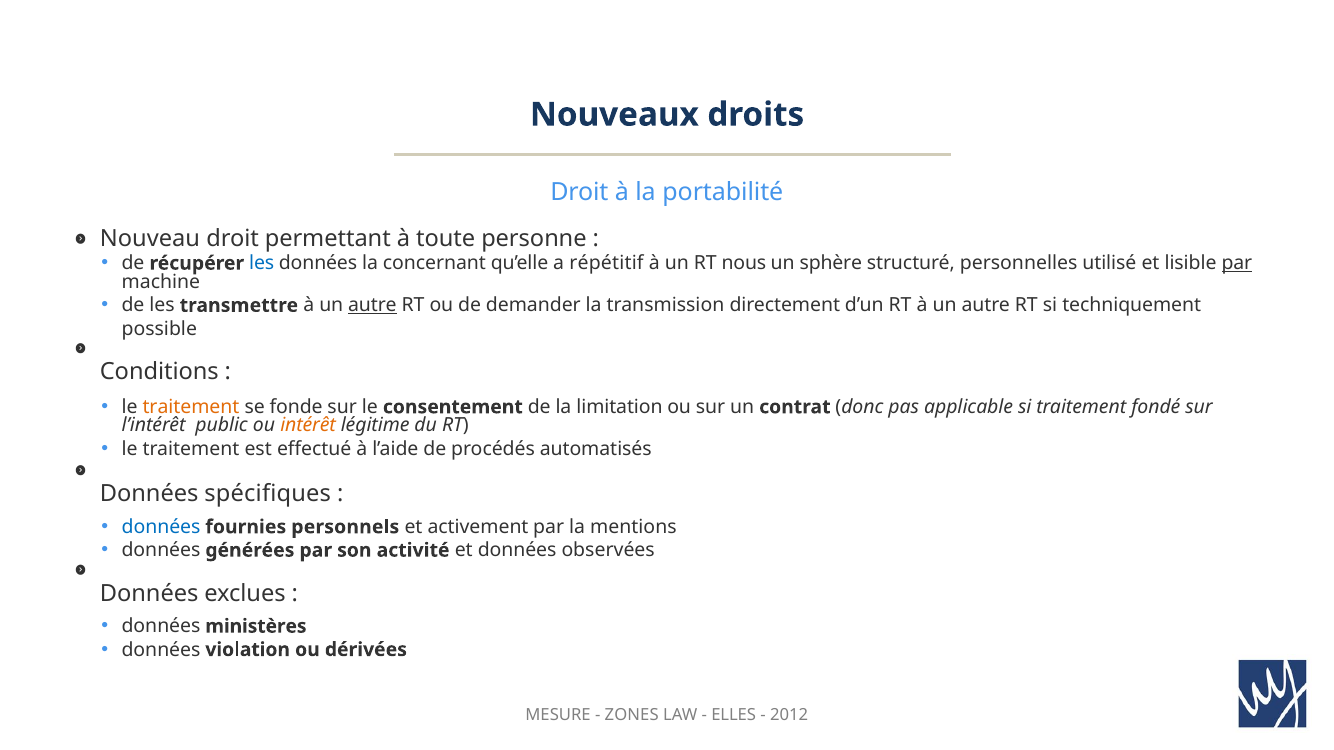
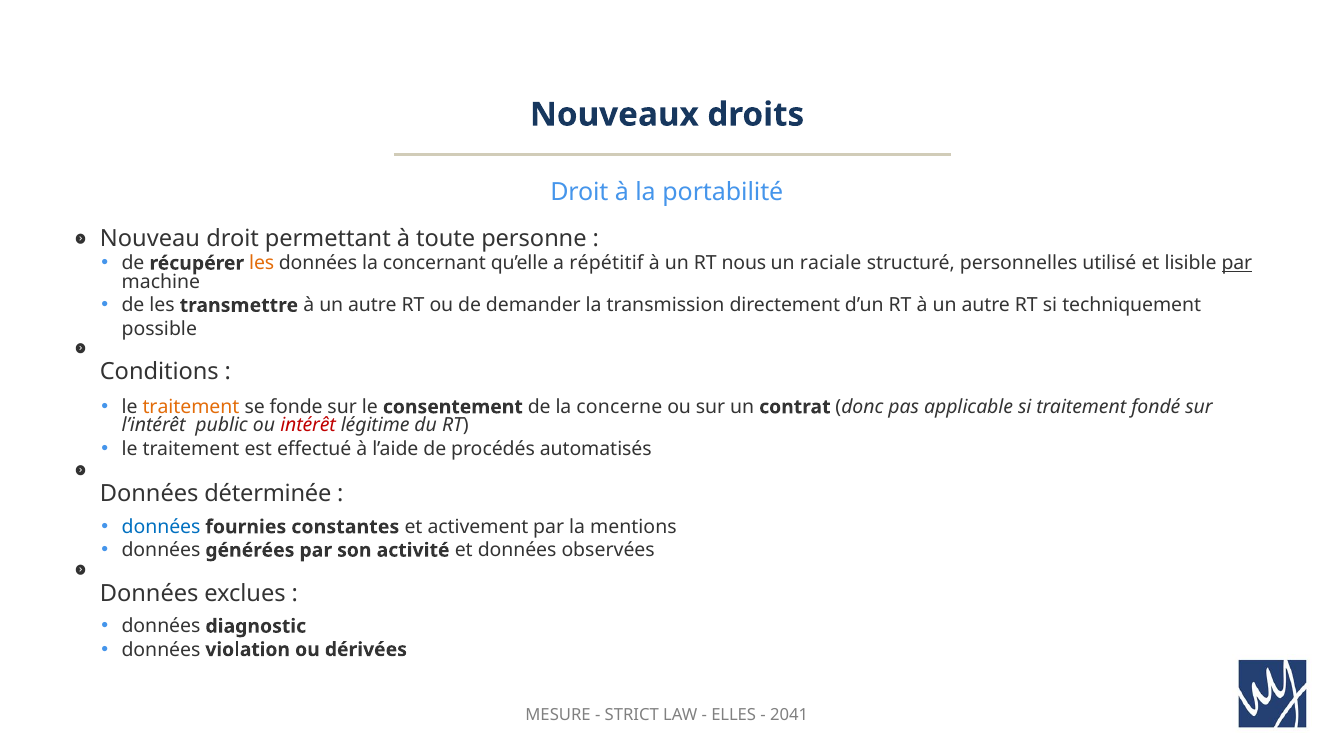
les colour: blue -> orange (262, 263)
sphère: sphère -> raciale (831, 263)
autre underline: present -> none (372, 306)
limitation: limitation -> concerne (619, 407)
intérêt colour: orange -> red (308, 426)
spécifiques: spécifiques -> déterminée (268, 494)
personnels: personnels -> constantes (345, 527)
ministères: ministères -> diagnostic (256, 627)
ZONES: ZONES -> STRICT (632, 715)
2012: 2012 -> 2041 (789, 715)
